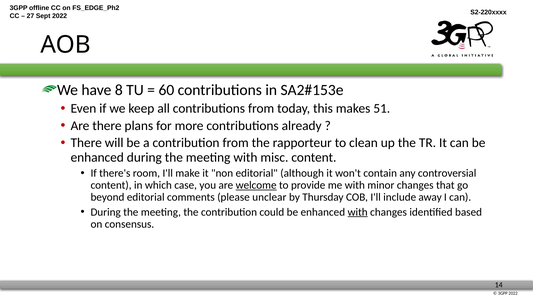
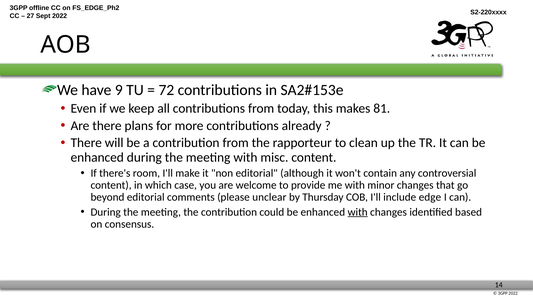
8: 8 -> 9 (119, 90)
60: 60 -> 72 (166, 90)
51: 51 -> 81 (382, 108)
welcome underline: present -> none (256, 185)
away: away -> edge (430, 197)
